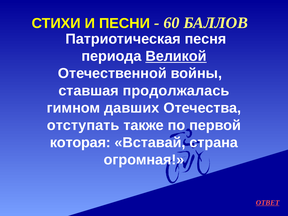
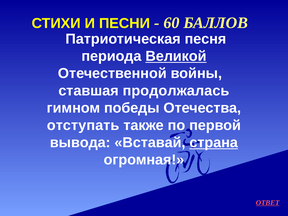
давших: давших -> победы (132, 108)
которая: которая -> вывода (80, 143)
страна underline: none -> present (214, 143)
